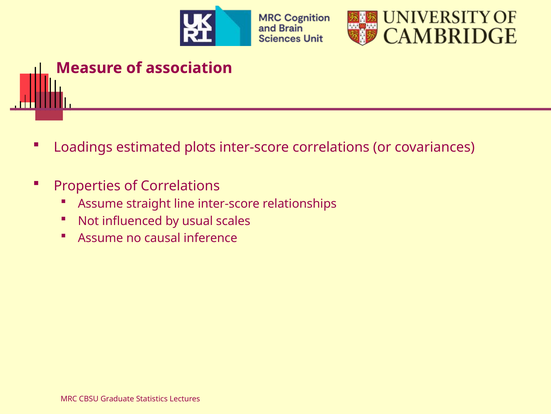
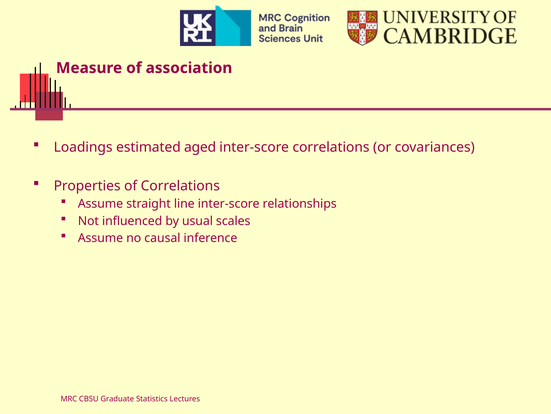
plots: plots -> aged (200, 147)
